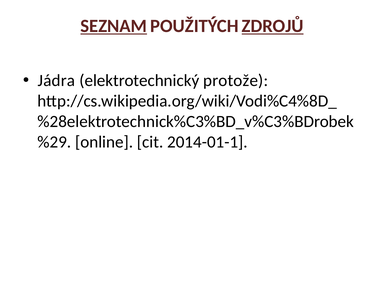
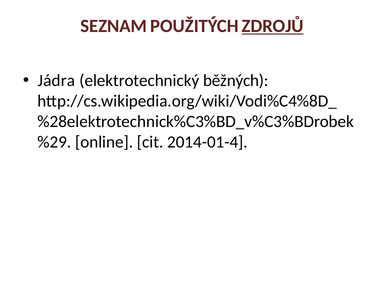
SEZNAM underline: present -> none (114, 26)
protože: protože -> běžných (236, 81)
2014-01-1: 2014-01-1 -> 2014-01-4 (207, 142)
